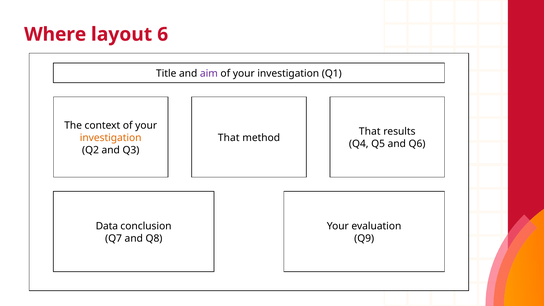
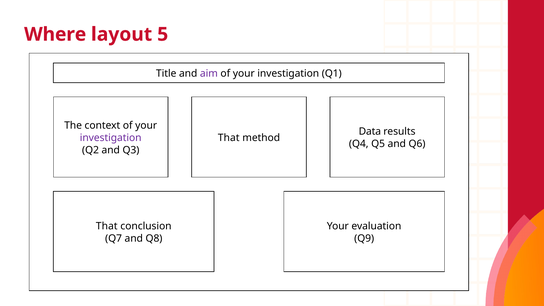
6: 6 -> 5 (163, 34)
That: That -> Data (370, 132)
investigation colour: orange -> purple (111, 138)
Data: Data -> That (107, 226)
